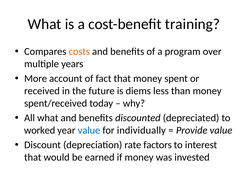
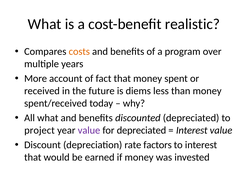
training: training -> realistic (192, 24)
worked: worked -> project (39, 130)
value colour: blue -> purple (89, 130)
for individually: individually -> depreciated (141, 130)
Provide: Provide -> Interest (192, 130)
